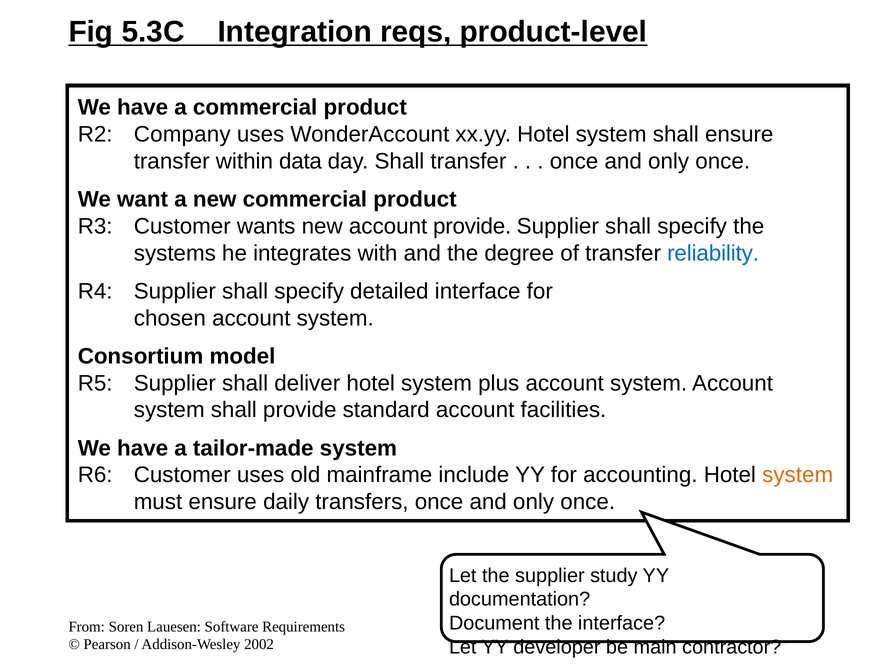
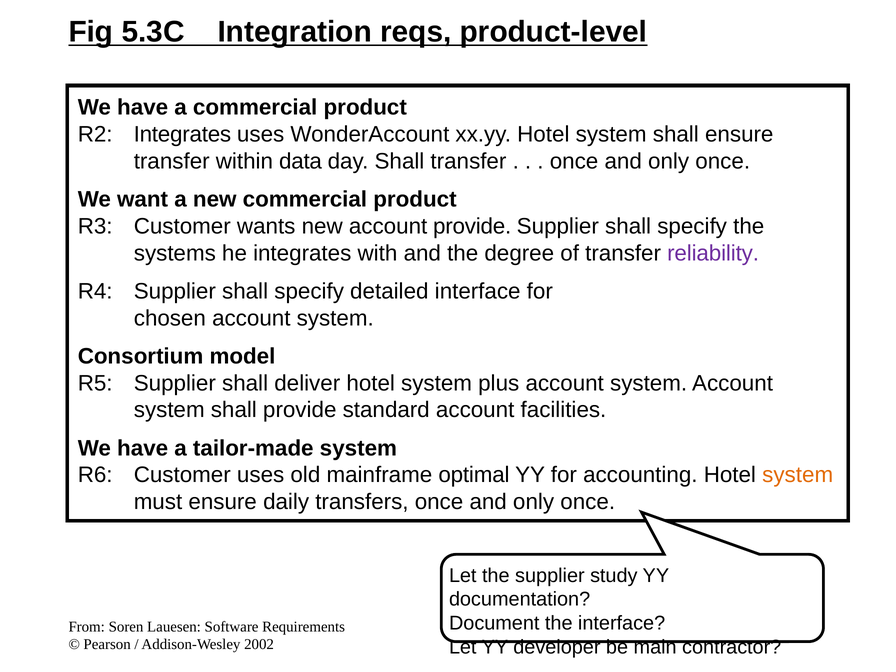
R2 Company: Company -> Integrates (182, 134)
reliability colour: blue -> purple (713, 253)
include: include -> optimal (474, 475)
